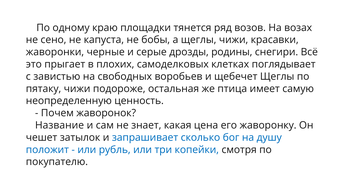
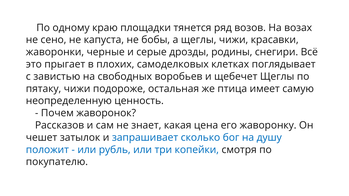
Название: Название -> Рассказов (60, 125)
